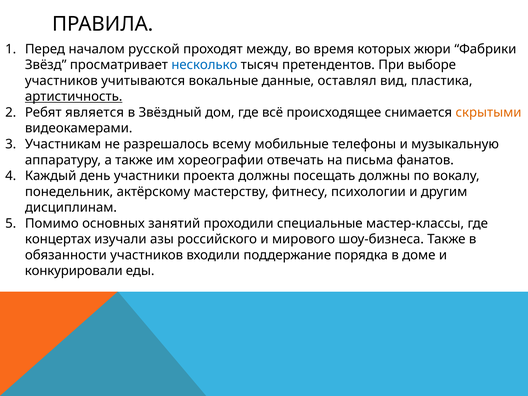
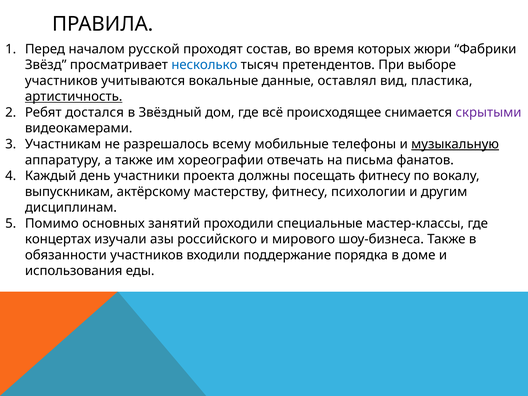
между: между -> состав (269, 49)
является: является -> достался (95, 112)
скрытыми colour: orange -> purple (489, 112)
музыкальную underline: none -> present (455, 144)
посещать должны: должны -> фитнесу (384, 176)
понедельник: понедельник -> выпускникам (69, 192)
конкурировали: конкурировали -> использования (74, 271)
